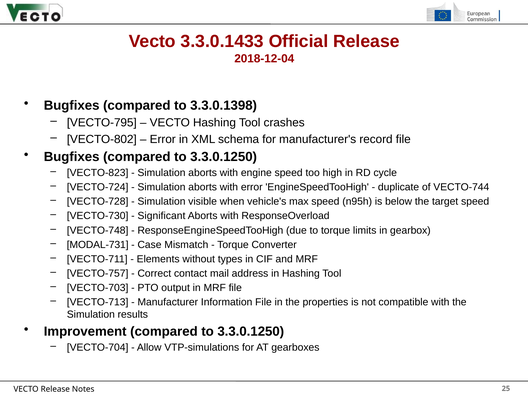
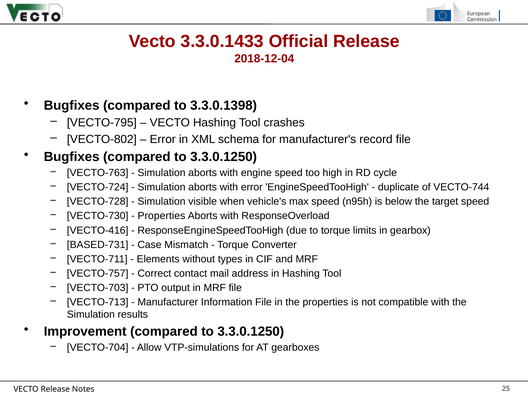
VECTO-823: VECTO-823 -> VECTO-763 (98, 173)
Significant: Significant -> Properties (161, 216)
VECTO-748: VECTO-748 -> VECTO-416 (98, 230)
MODAL-731: MODAL-731 -> BASED-731 (98, 245)
